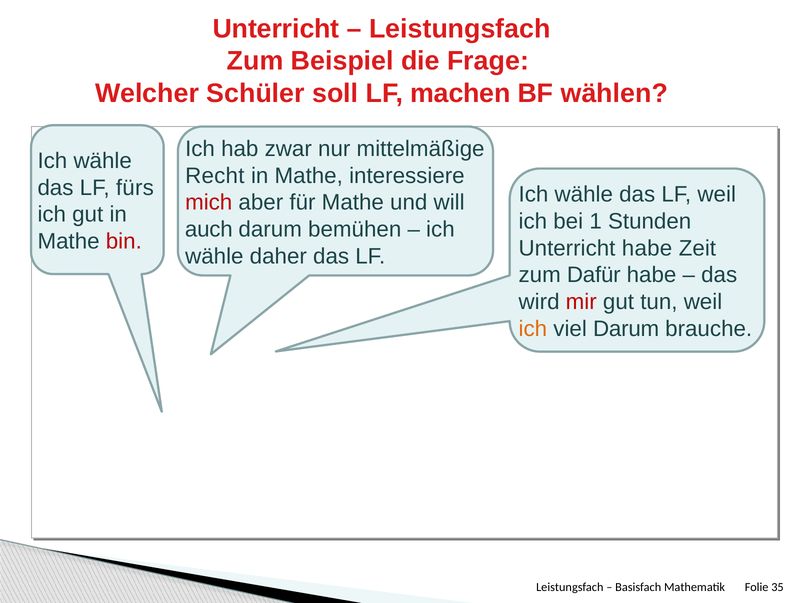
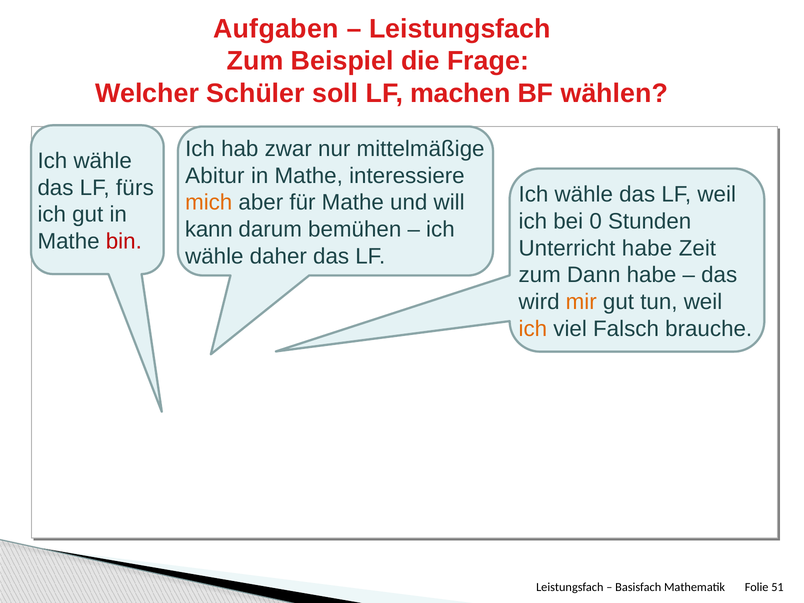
Unterricht: Unterricht -> Aufgaben (276, 29)
Recht: Recht -> Abitur (215, 176)
mich colour: red -> orange (209, 203)
1: 1 -> 0 (596, 221)
auch: auch -> kann (209, 229)
Dafür: Dafür -> Dann (594, 275)
mir colour: red -> orange (581, 302)
viel Darum: Darum -> Falsch (626, 329)
35: 35 -> 51 (778, 587)
